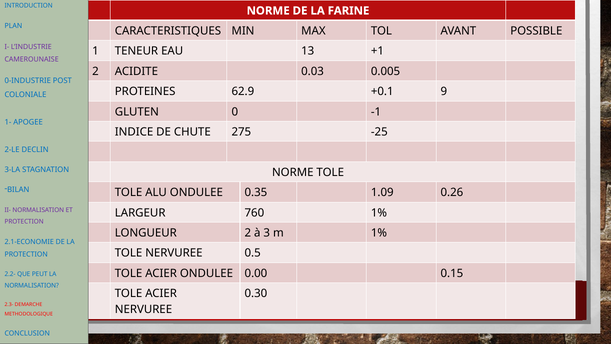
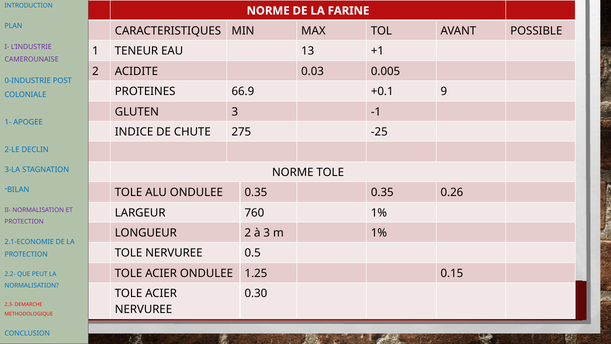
62.9: 62.9 -> 66.9 (243, 91)
GLUTEN 0: 0 -> 3 (235, 112)
0.35 1.09: 1.09 -> 0.35 (382, 192)
0.00: 0.00 -> 1.25 (256, 273)
